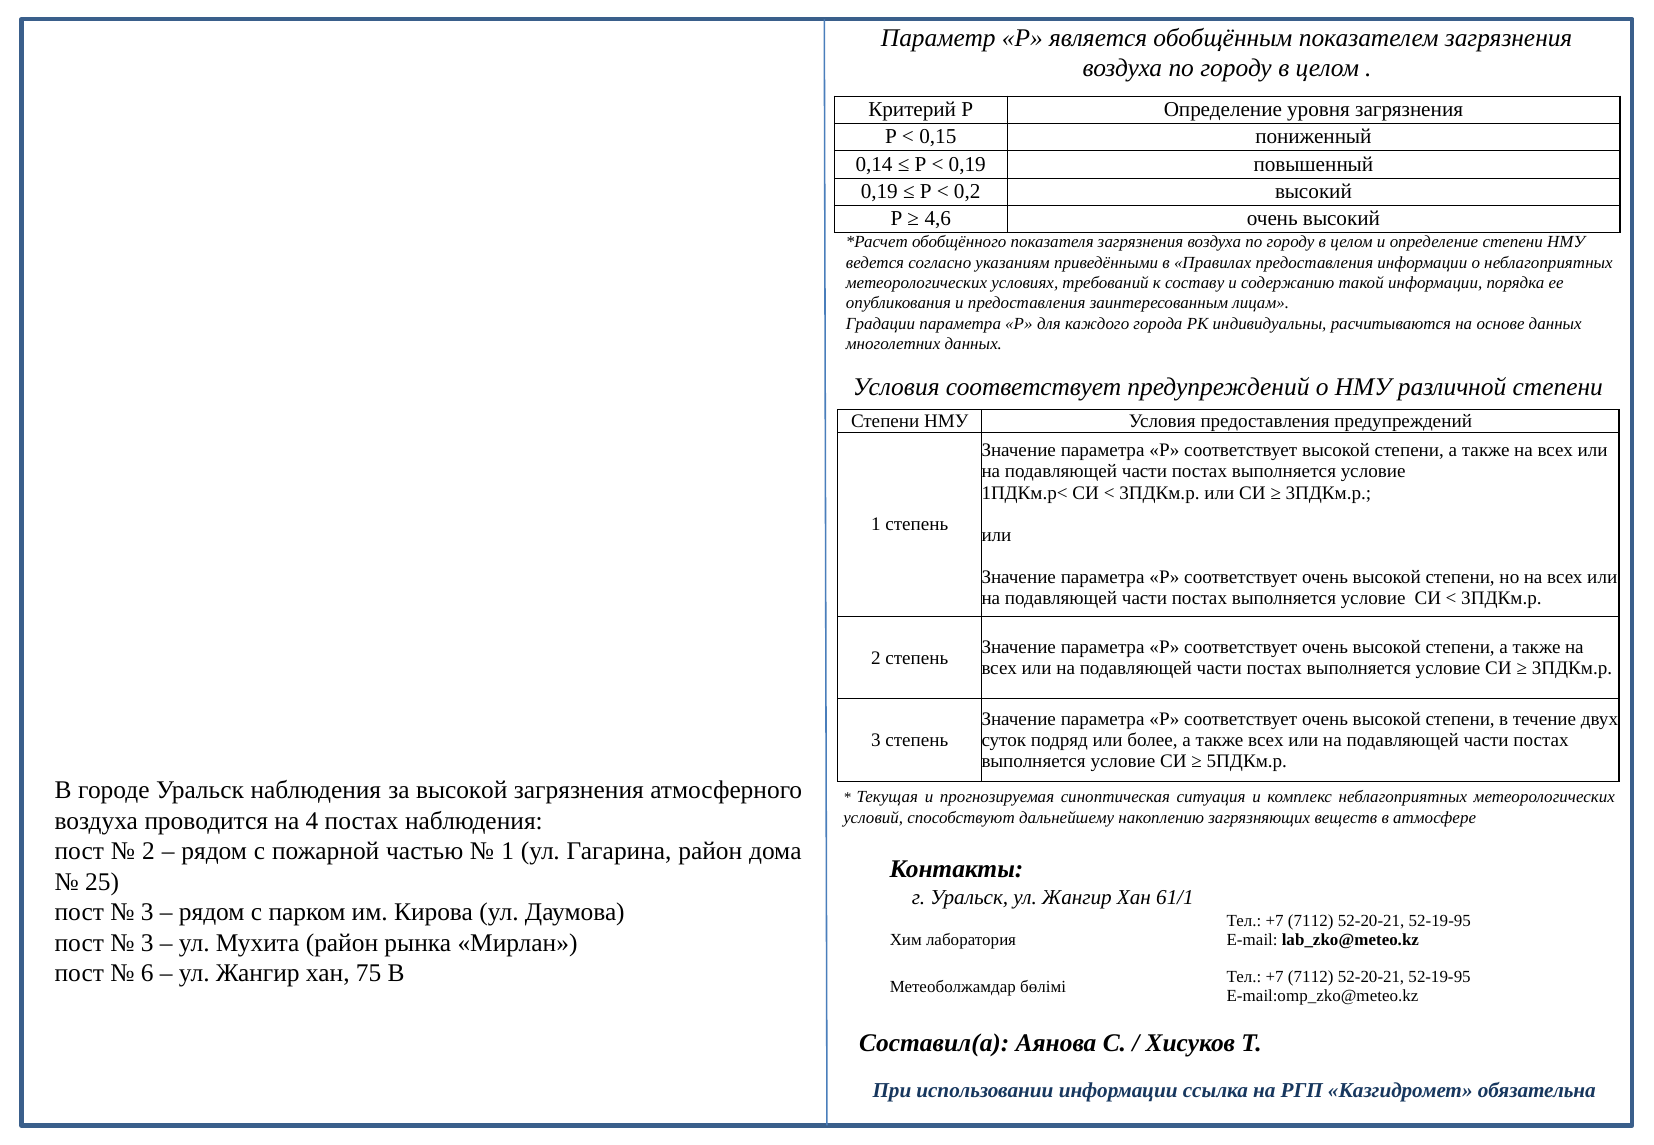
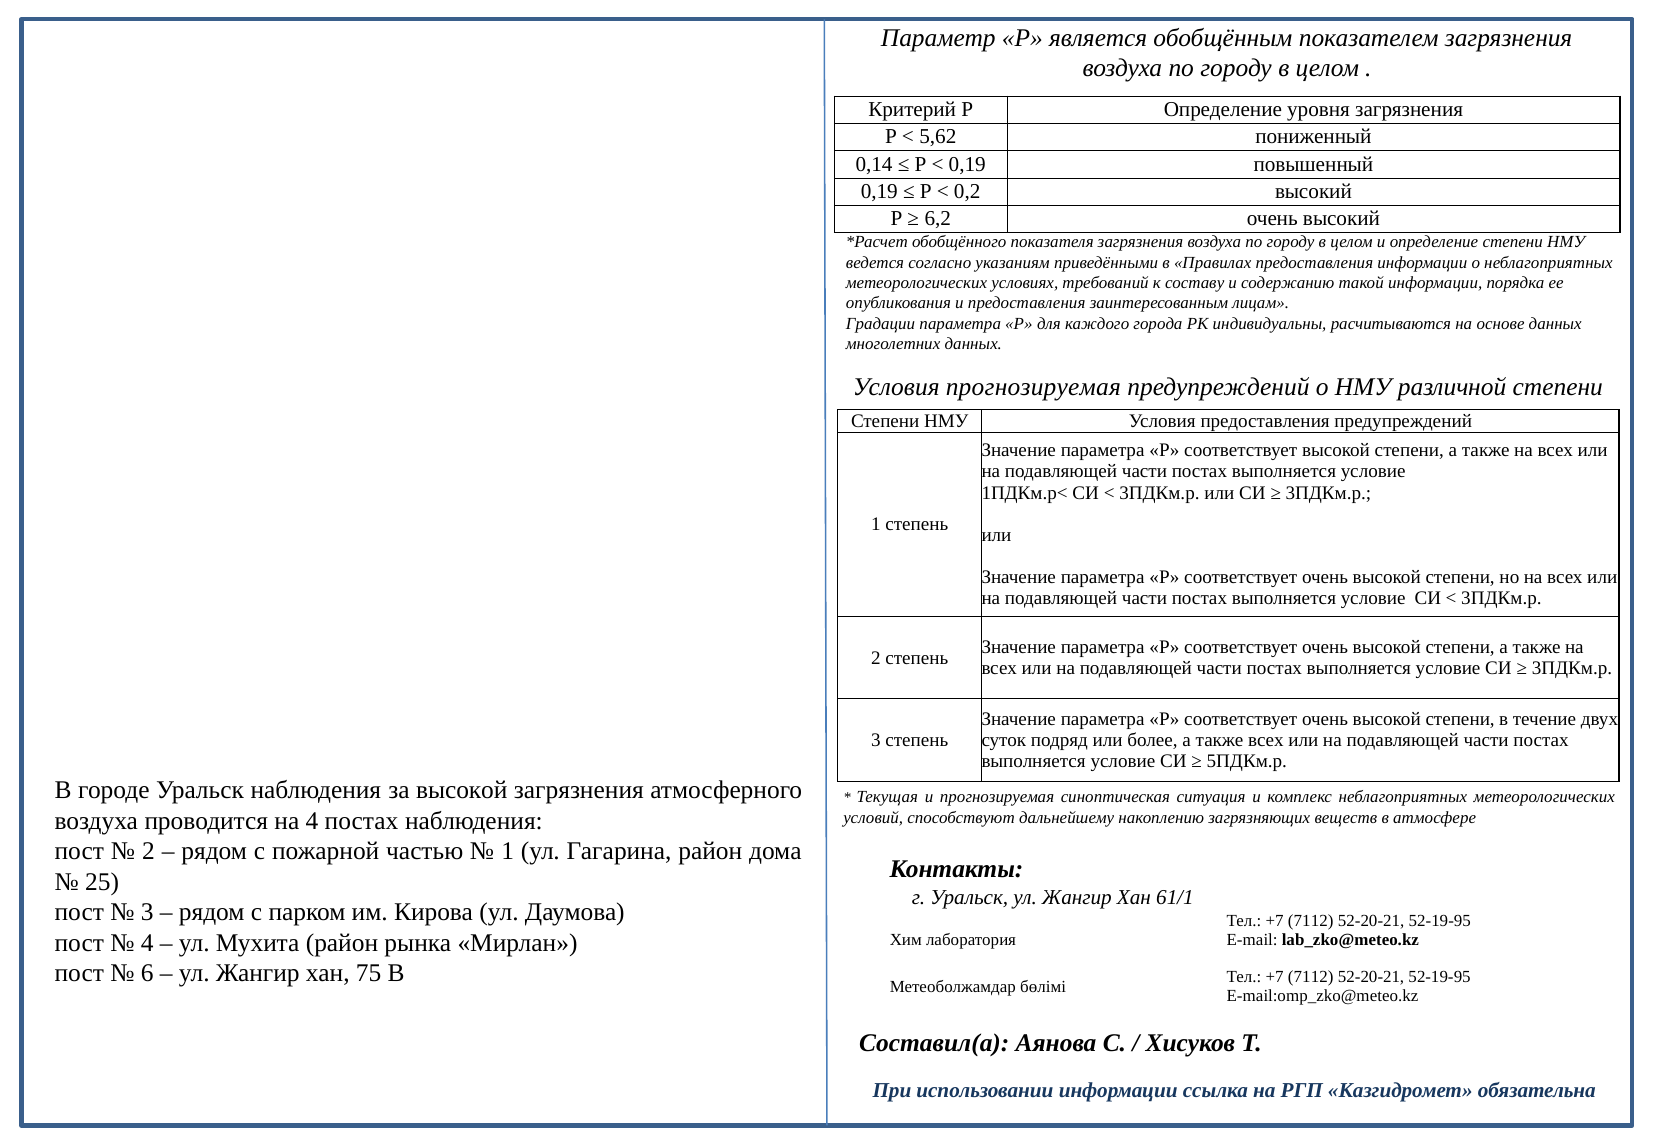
0,15: 0,15 -> 5,62 (938, 137)
4,6: 4,6 -> 6,2 (938, 219)
Условия соответствует: соответствует -> прогнозируемая (1033, 387)
3: 3 -> 4 (147, 943)
